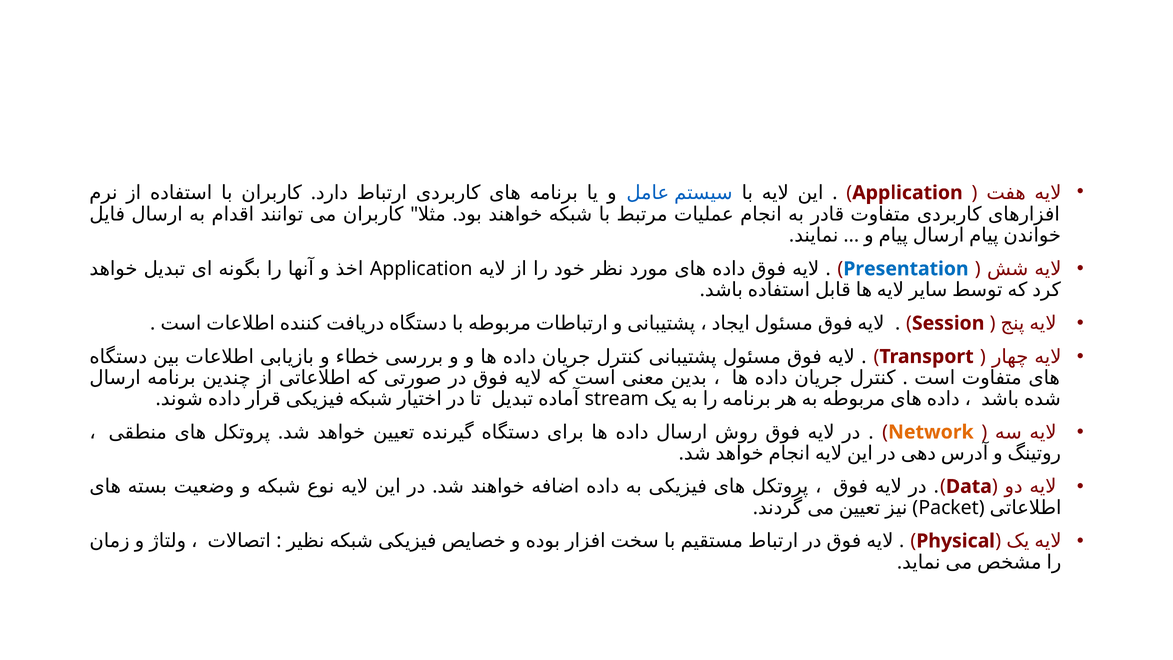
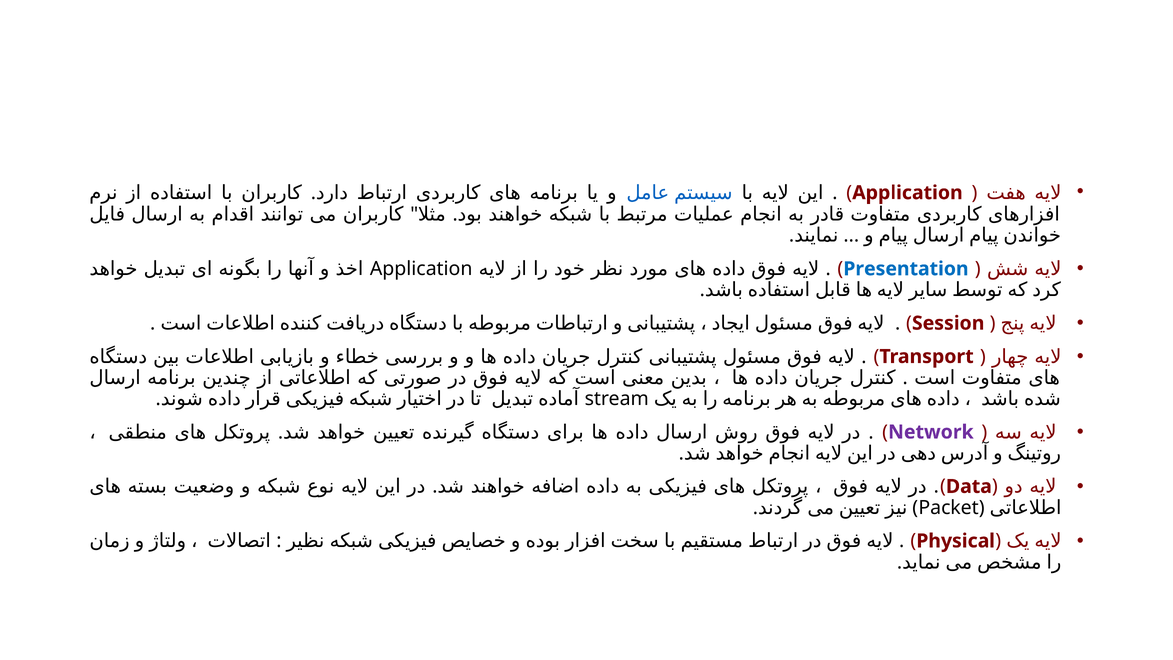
Network colour: orange -> purple (931, 432)
